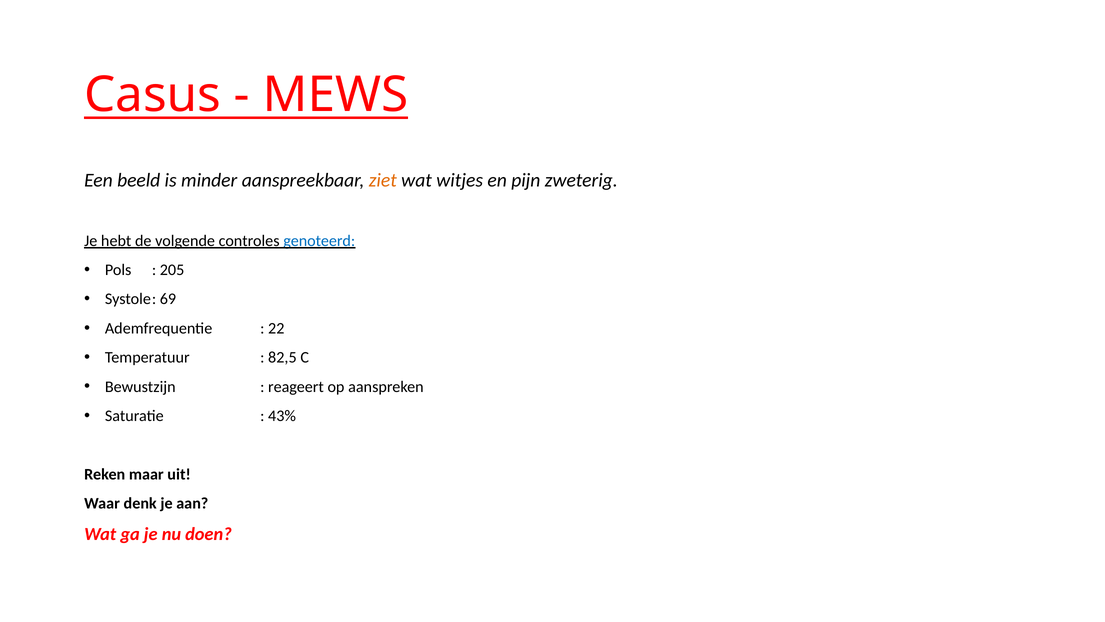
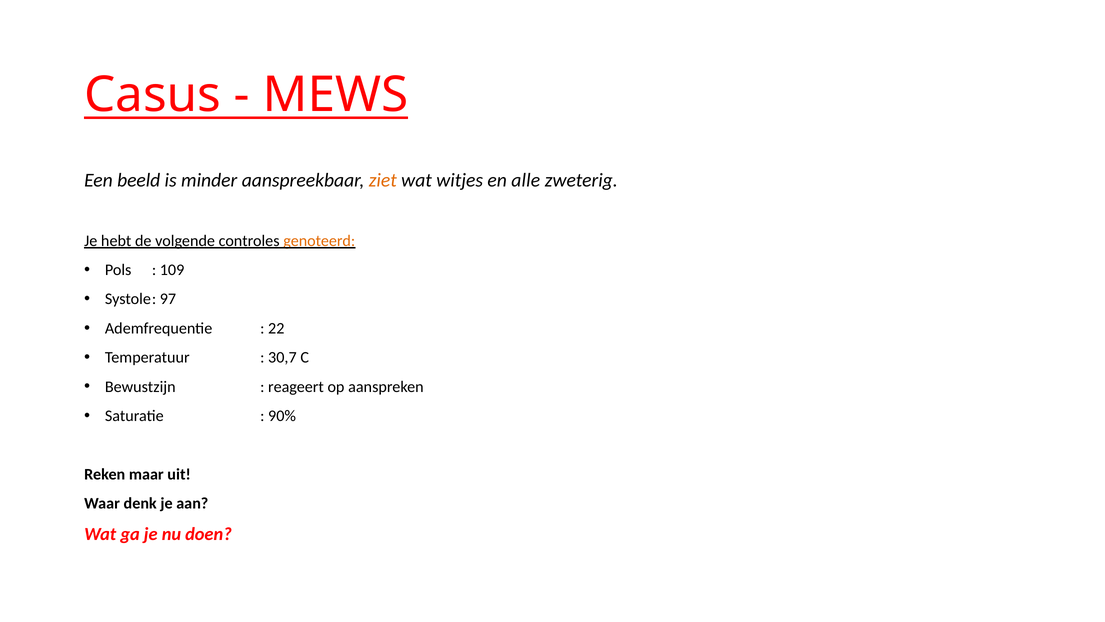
pijn: pijn -> alle (526, 180)
genoteerd colour: blue -> orange (319, 241)
205: 205 -> 109 (172, 270)
69: 69 -> 97 (168, 299)
82,5: 82,5 -> 30,7 (282, 357)
43%: 43% -> 90% (282, 416)
